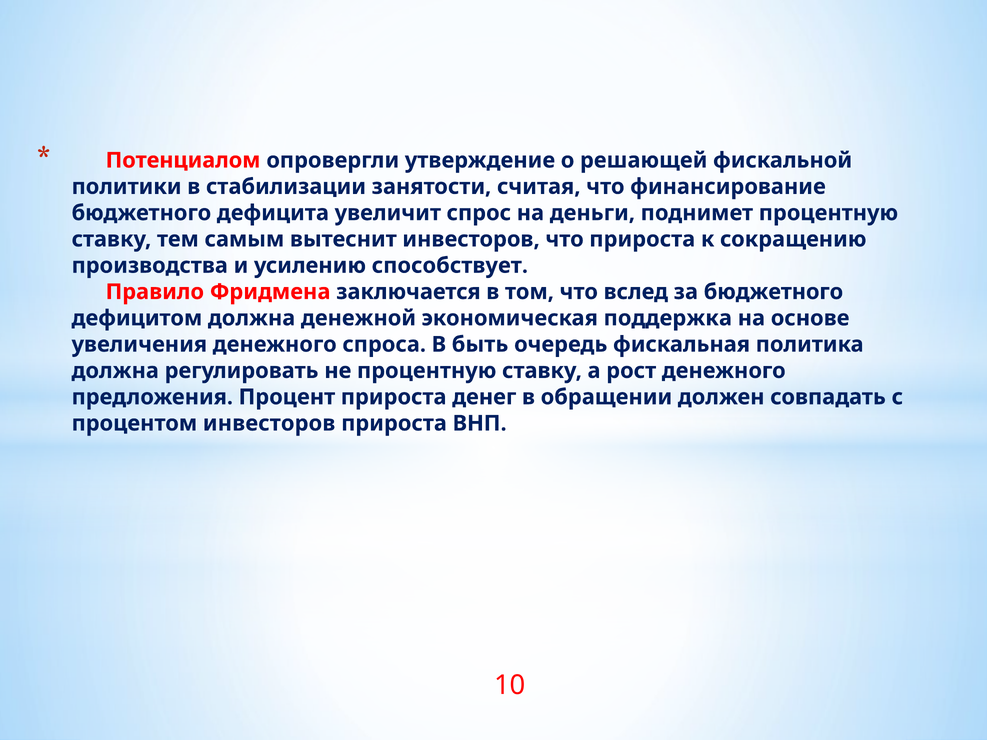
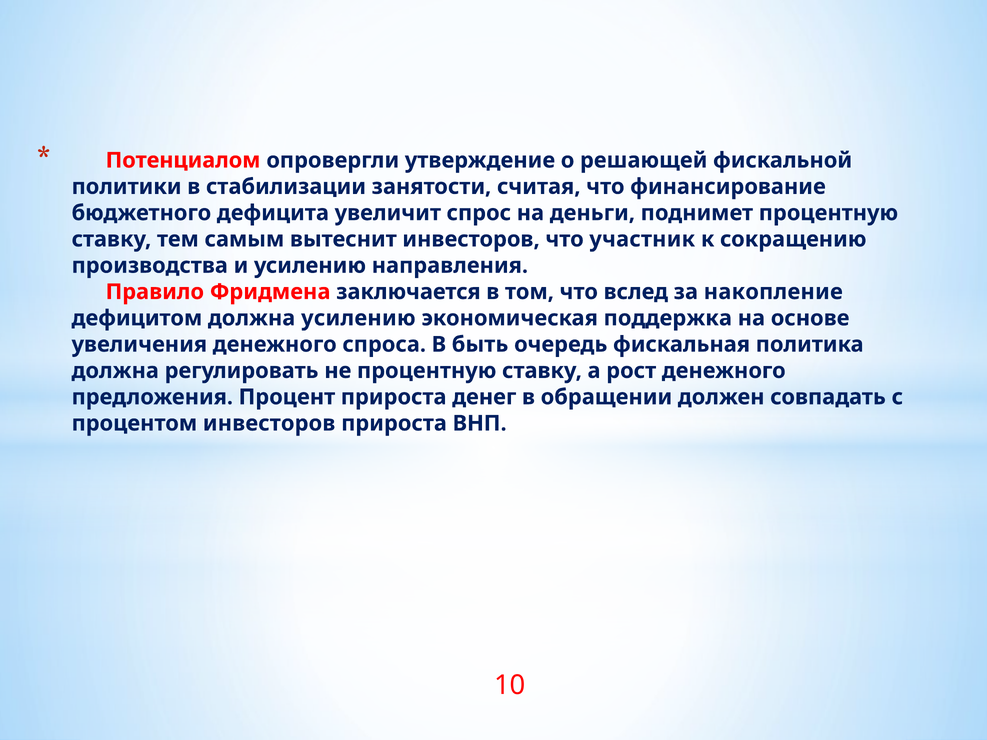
что прироста: прироста -> участник (642, 239)
способствует: способствует -> направления (450, 266)
за бюджетного: бюджетного -> накопление (773, 292)
должна денежной: денежной -> усилению (358, 318)
